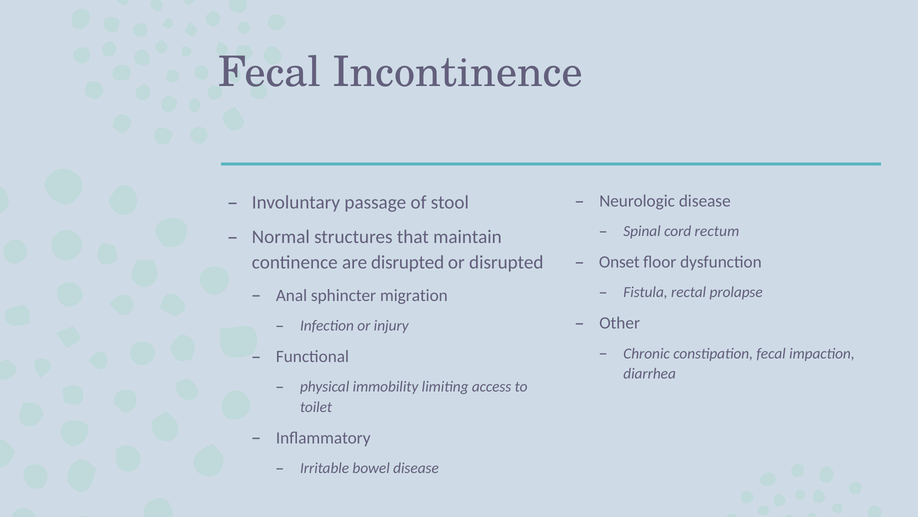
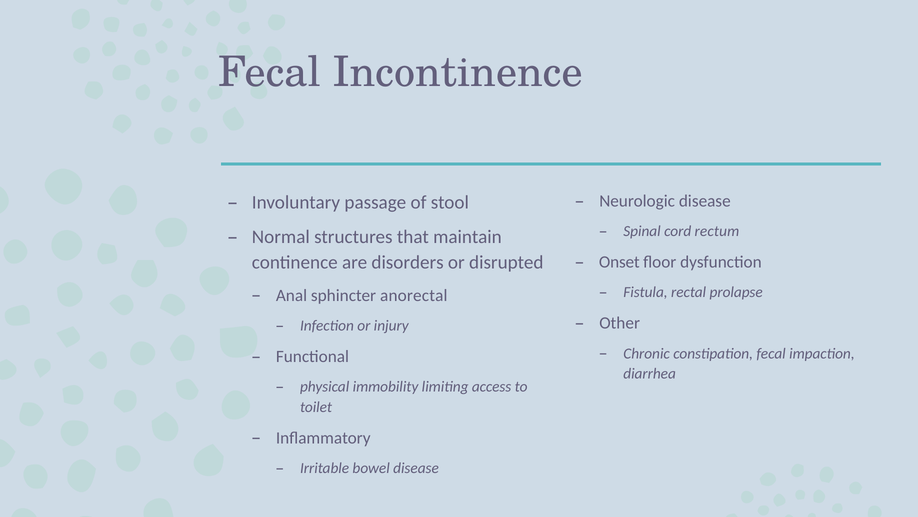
are disrupted: disrupted -> disorders (408, 262)
migration: migration -> anorectal (414, 295)
